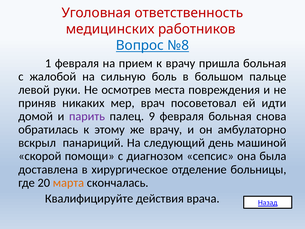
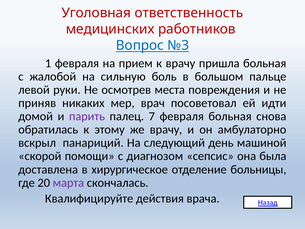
№8: №8 -> №3 (178, 45)
9: 9 -> 7 (152, 116)
марта colour: orange -> purple (68, 183)
